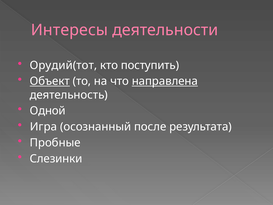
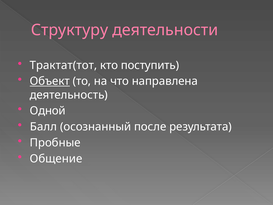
Интересы: Интересы -> Структуру (69, 30)
Орудий(тот: Орудий(тот -> Трактат(тот (63, 65)
направлена underline: present -> none (165, 81)
Игра: Игра -> Балл (43, 127)
Слезинки: Слезинки -> Общение (56, 158)
